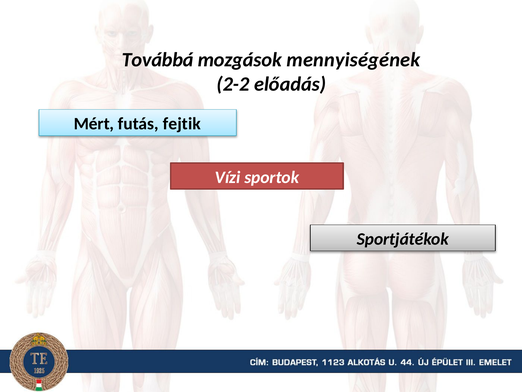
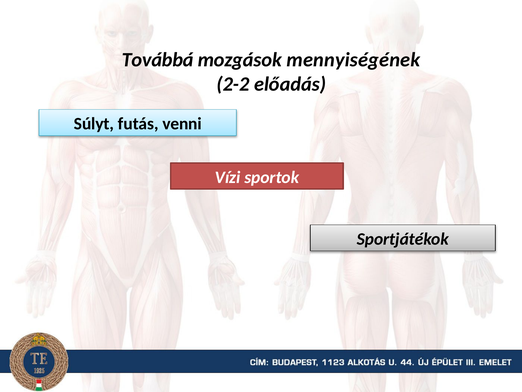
Mért: Mért -> Súlyt (94, 124)
fejtik: fejtik -> venni (182, 124)
